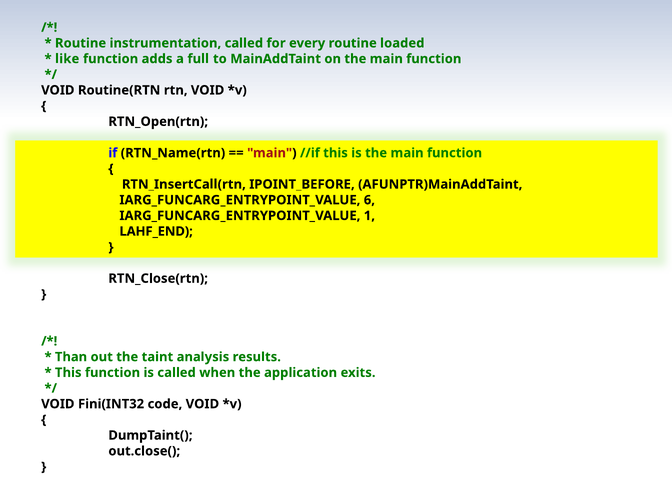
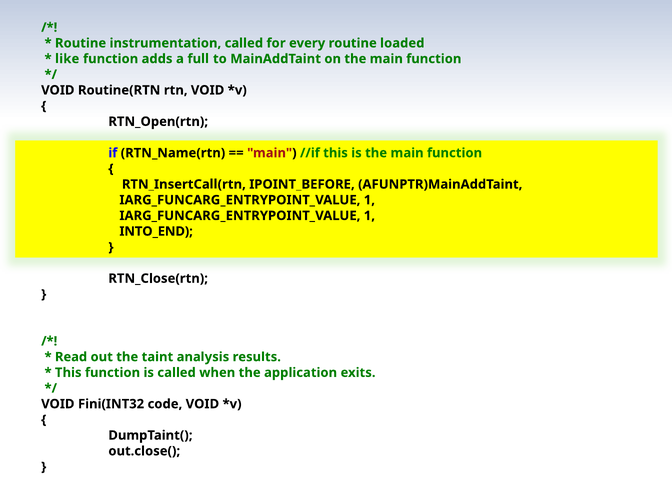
6: 6 -> 1 (369, 200)
LAHF_END: LAHF_END -> INTO_END (156, 231)
Than: Than -> Read (71, 357)
